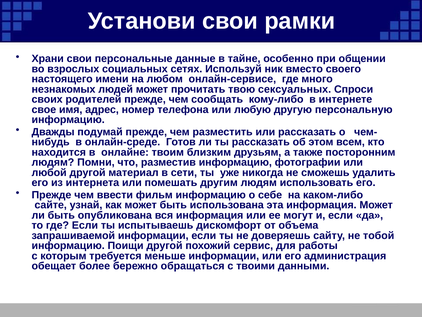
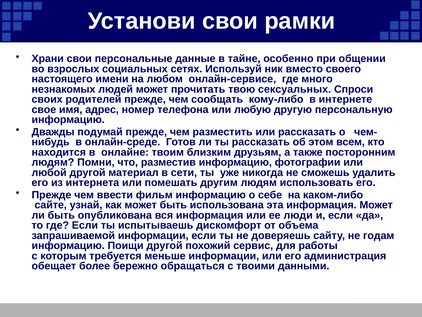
могут: могут -> люди (298, 215)
тобой: тобой -> годам (379, 235)
